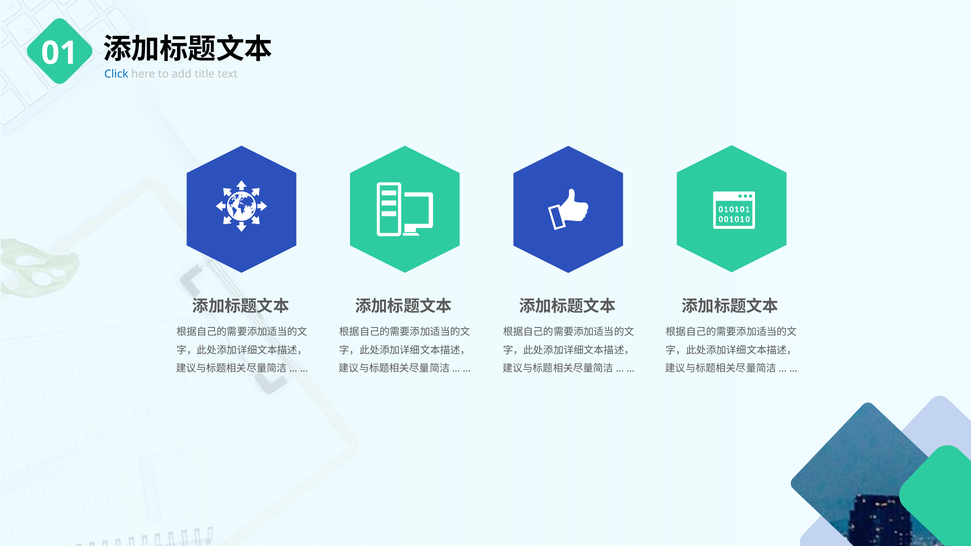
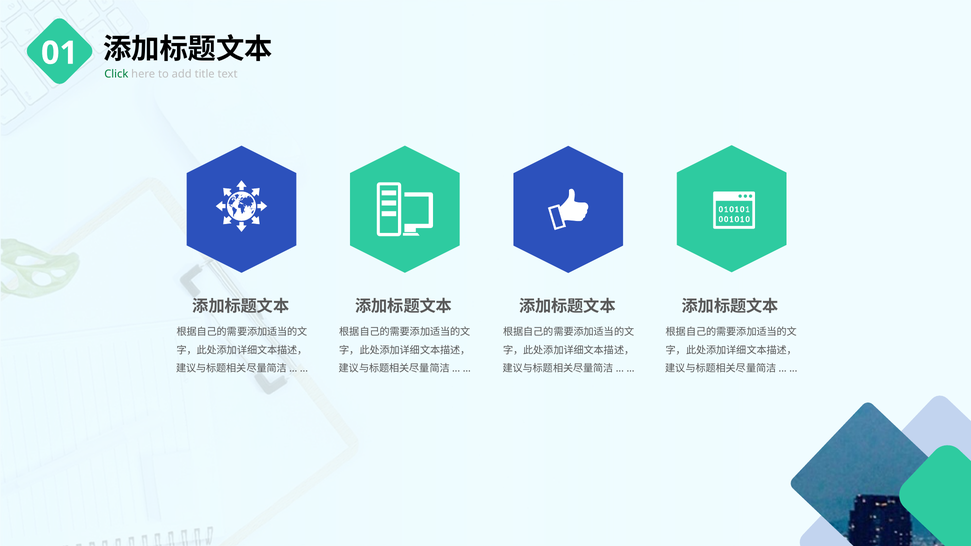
Click colour: blue -> green (116, 74)
